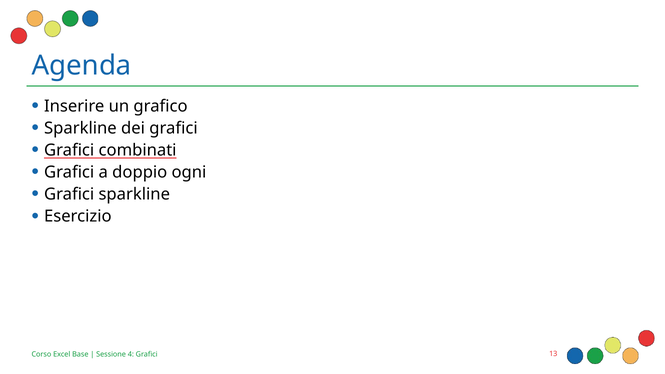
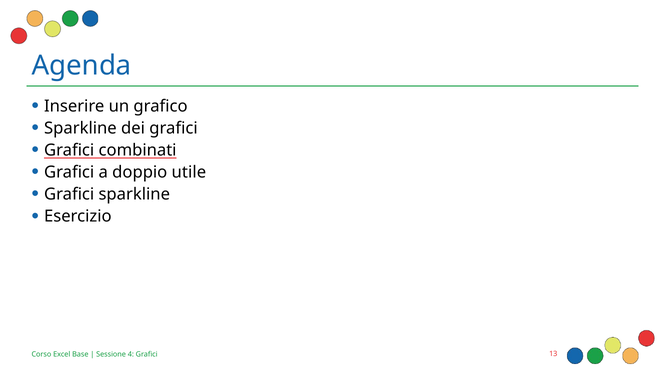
ogni: ogni -> utile (189, 172)
